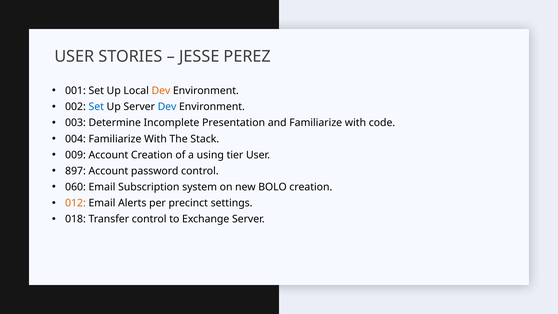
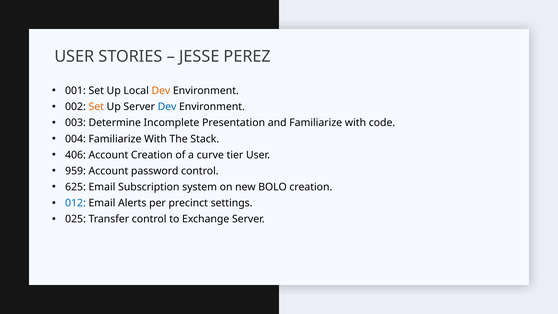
Set colour: blue -> orange (96, 107)
009: 009 -> 406 (75, 155)
using: using -> curve (210, 155)
897: 897 -> 959 (75, 171)
060: 060 -> 625 (75, 187)
012 colour: orange -> blue (75, 203)
018: 018 -> 025 (75, 219)
